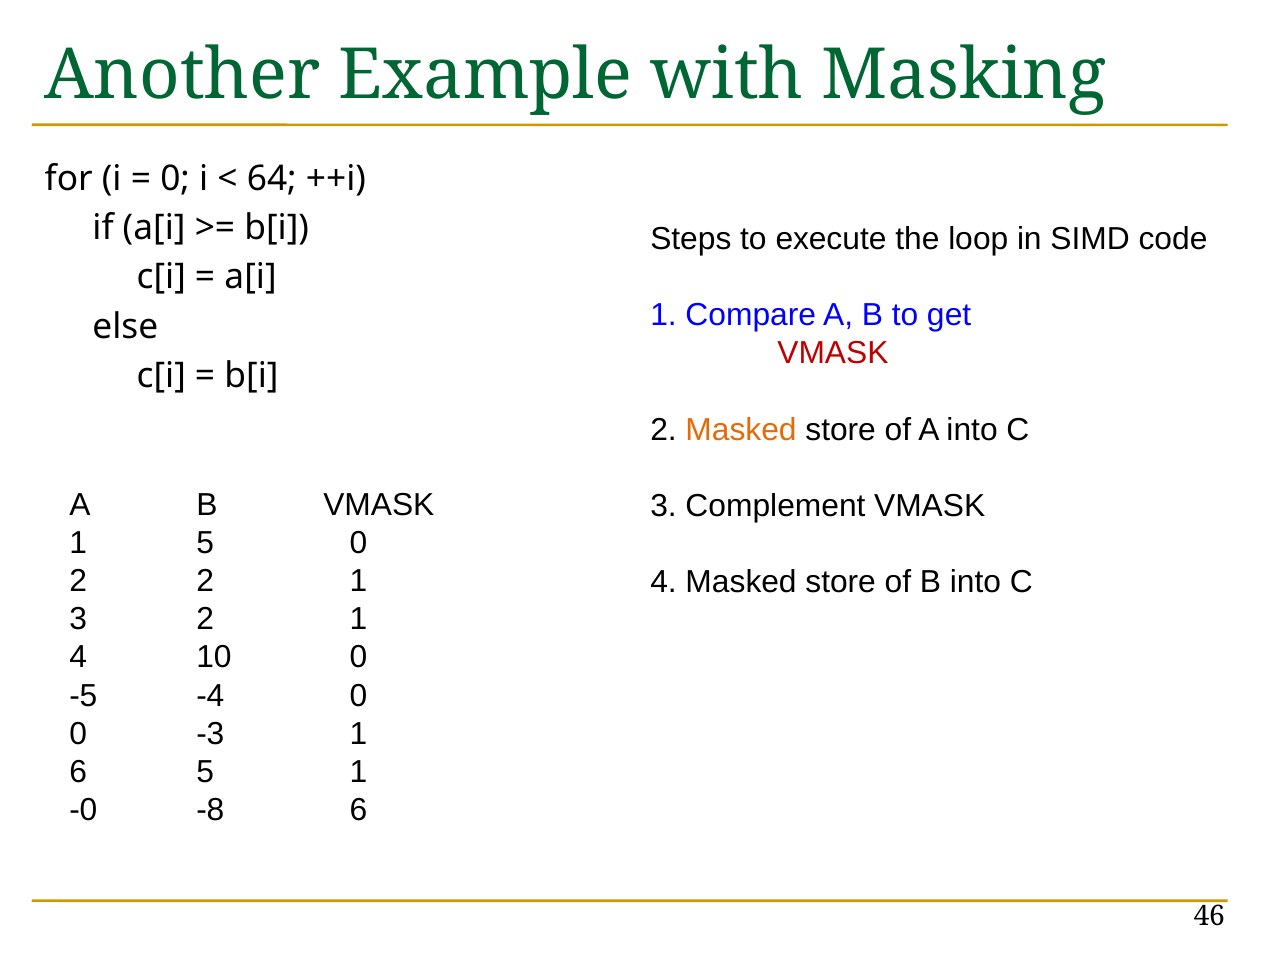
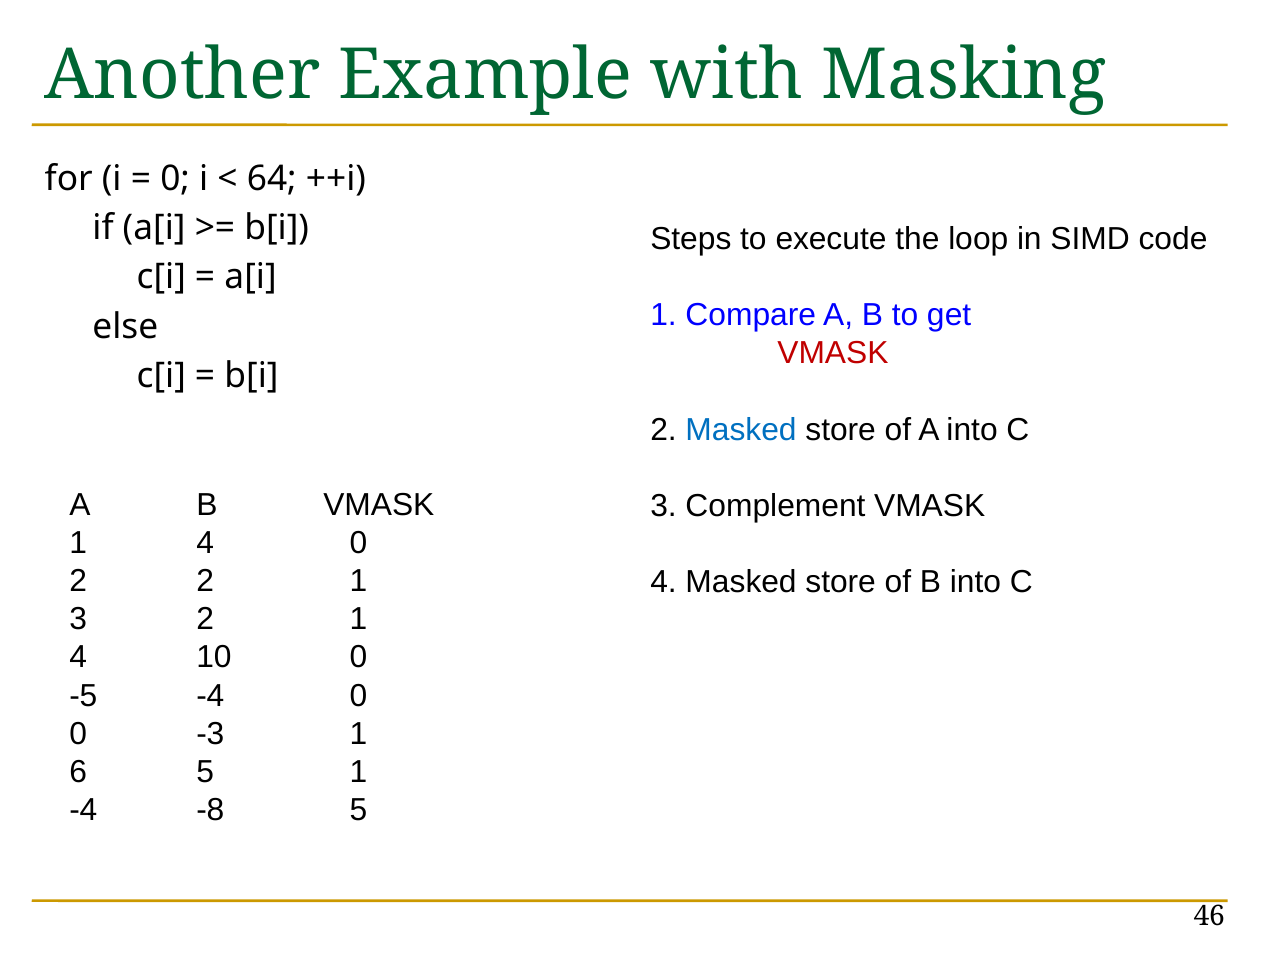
Masked colour: orange -> blue (741, 430)
5: 5 -> 4 (205, 543)
-0: -0 -> -4 (83, 810)
-8 6: 6 -> 5 (358, 810)
